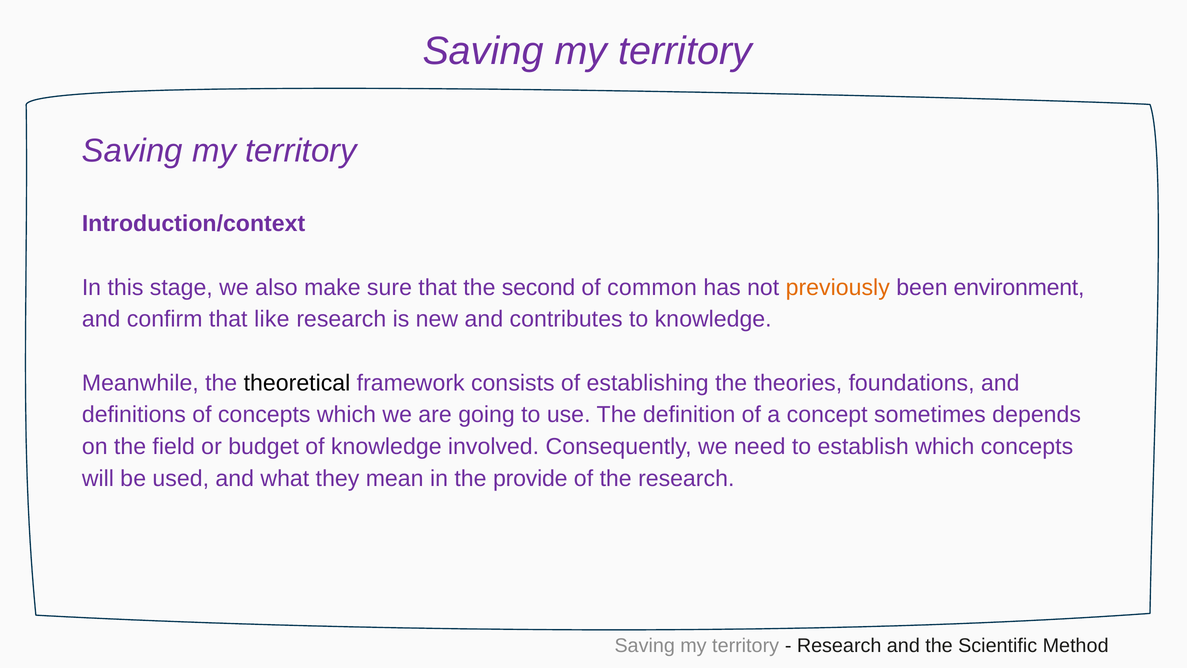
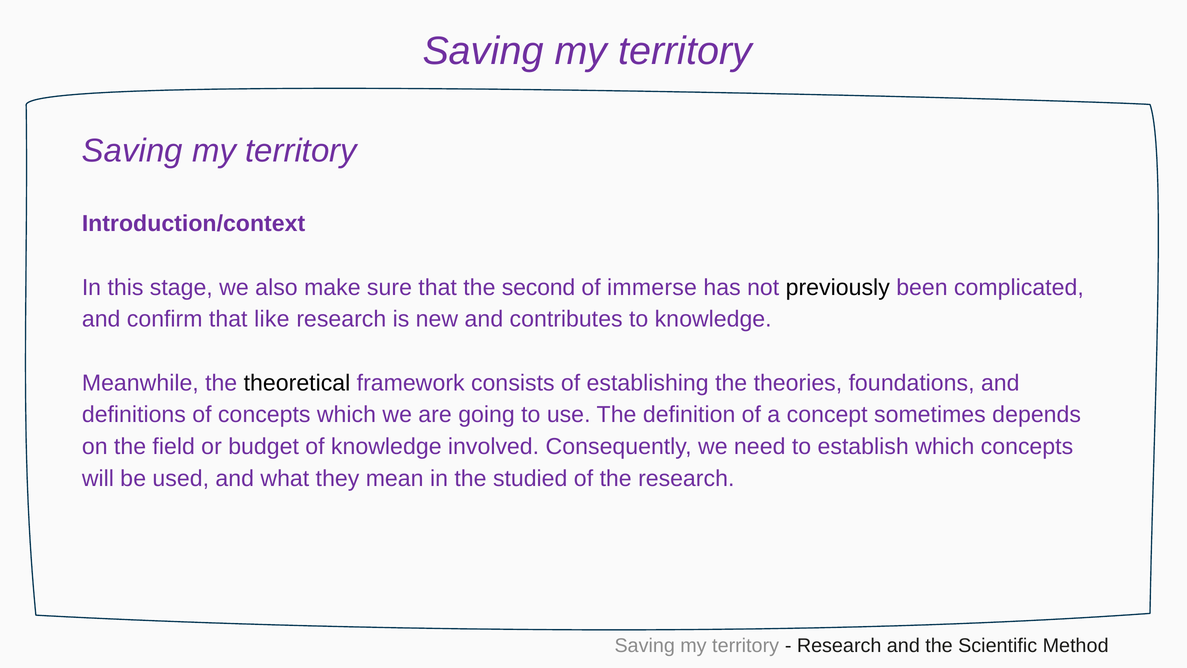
common: common -> immerse (652, 287)
previously colour: orange -> black (838, 287)
environment: environment -> complicated (1019, 287)
provide: provide -> studied (530, 478)
